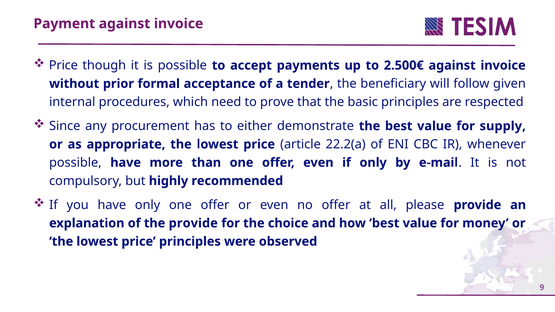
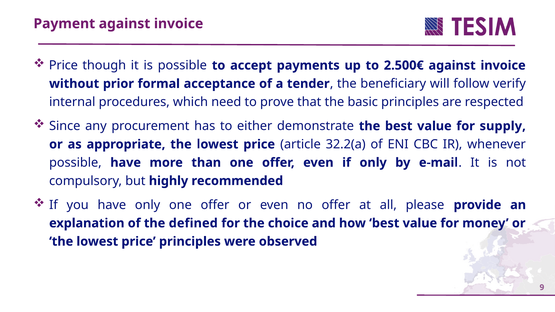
given: given -> verify (509, 84)
22.2(a: 22.2(a -> 32.2(a (346, 144)
the provide: provide -> defined (193, 223)
